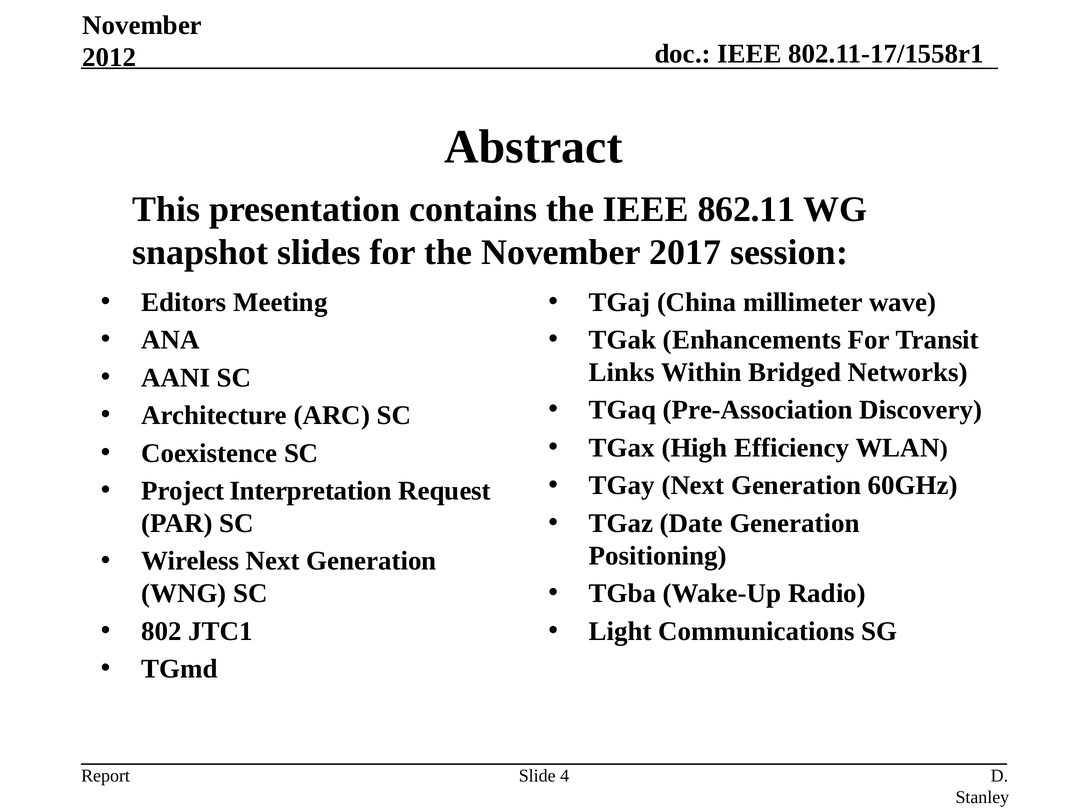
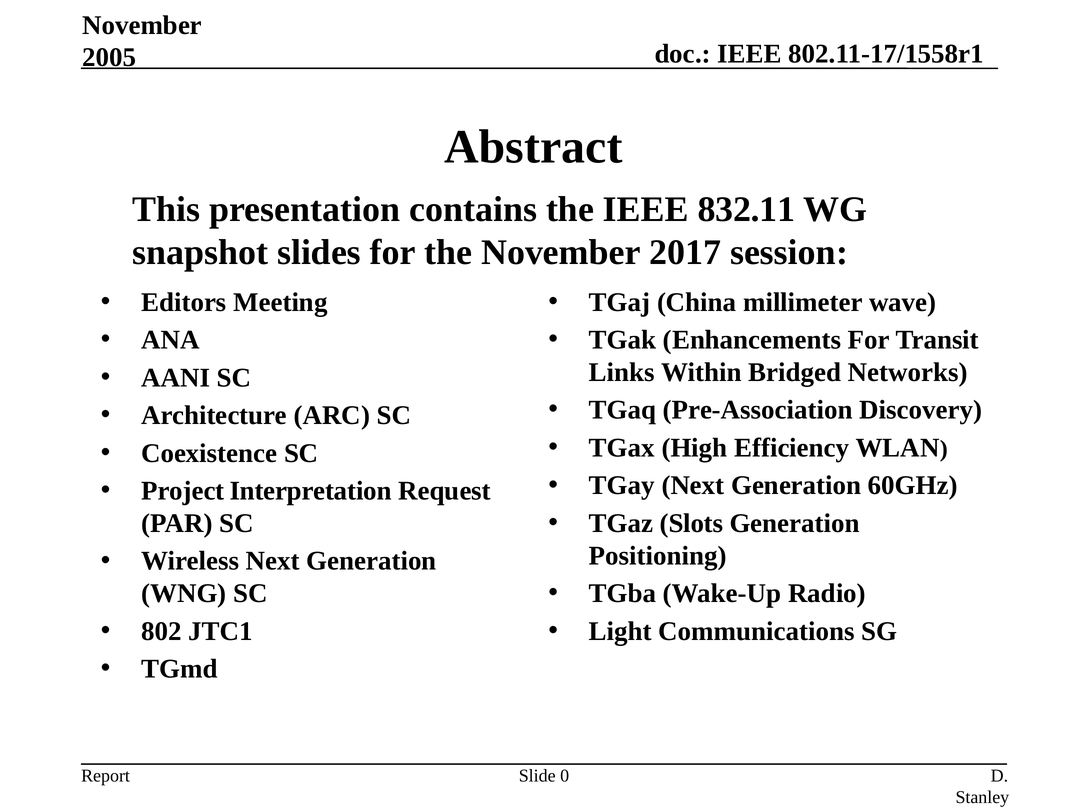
2012: 2012 -> 2005 (109, 58)
862.11: 862.11 -> 832.11 (746, 209)
Date: Date -> Slots (691, 523)
4: 4 -> 0 (565, 776)
